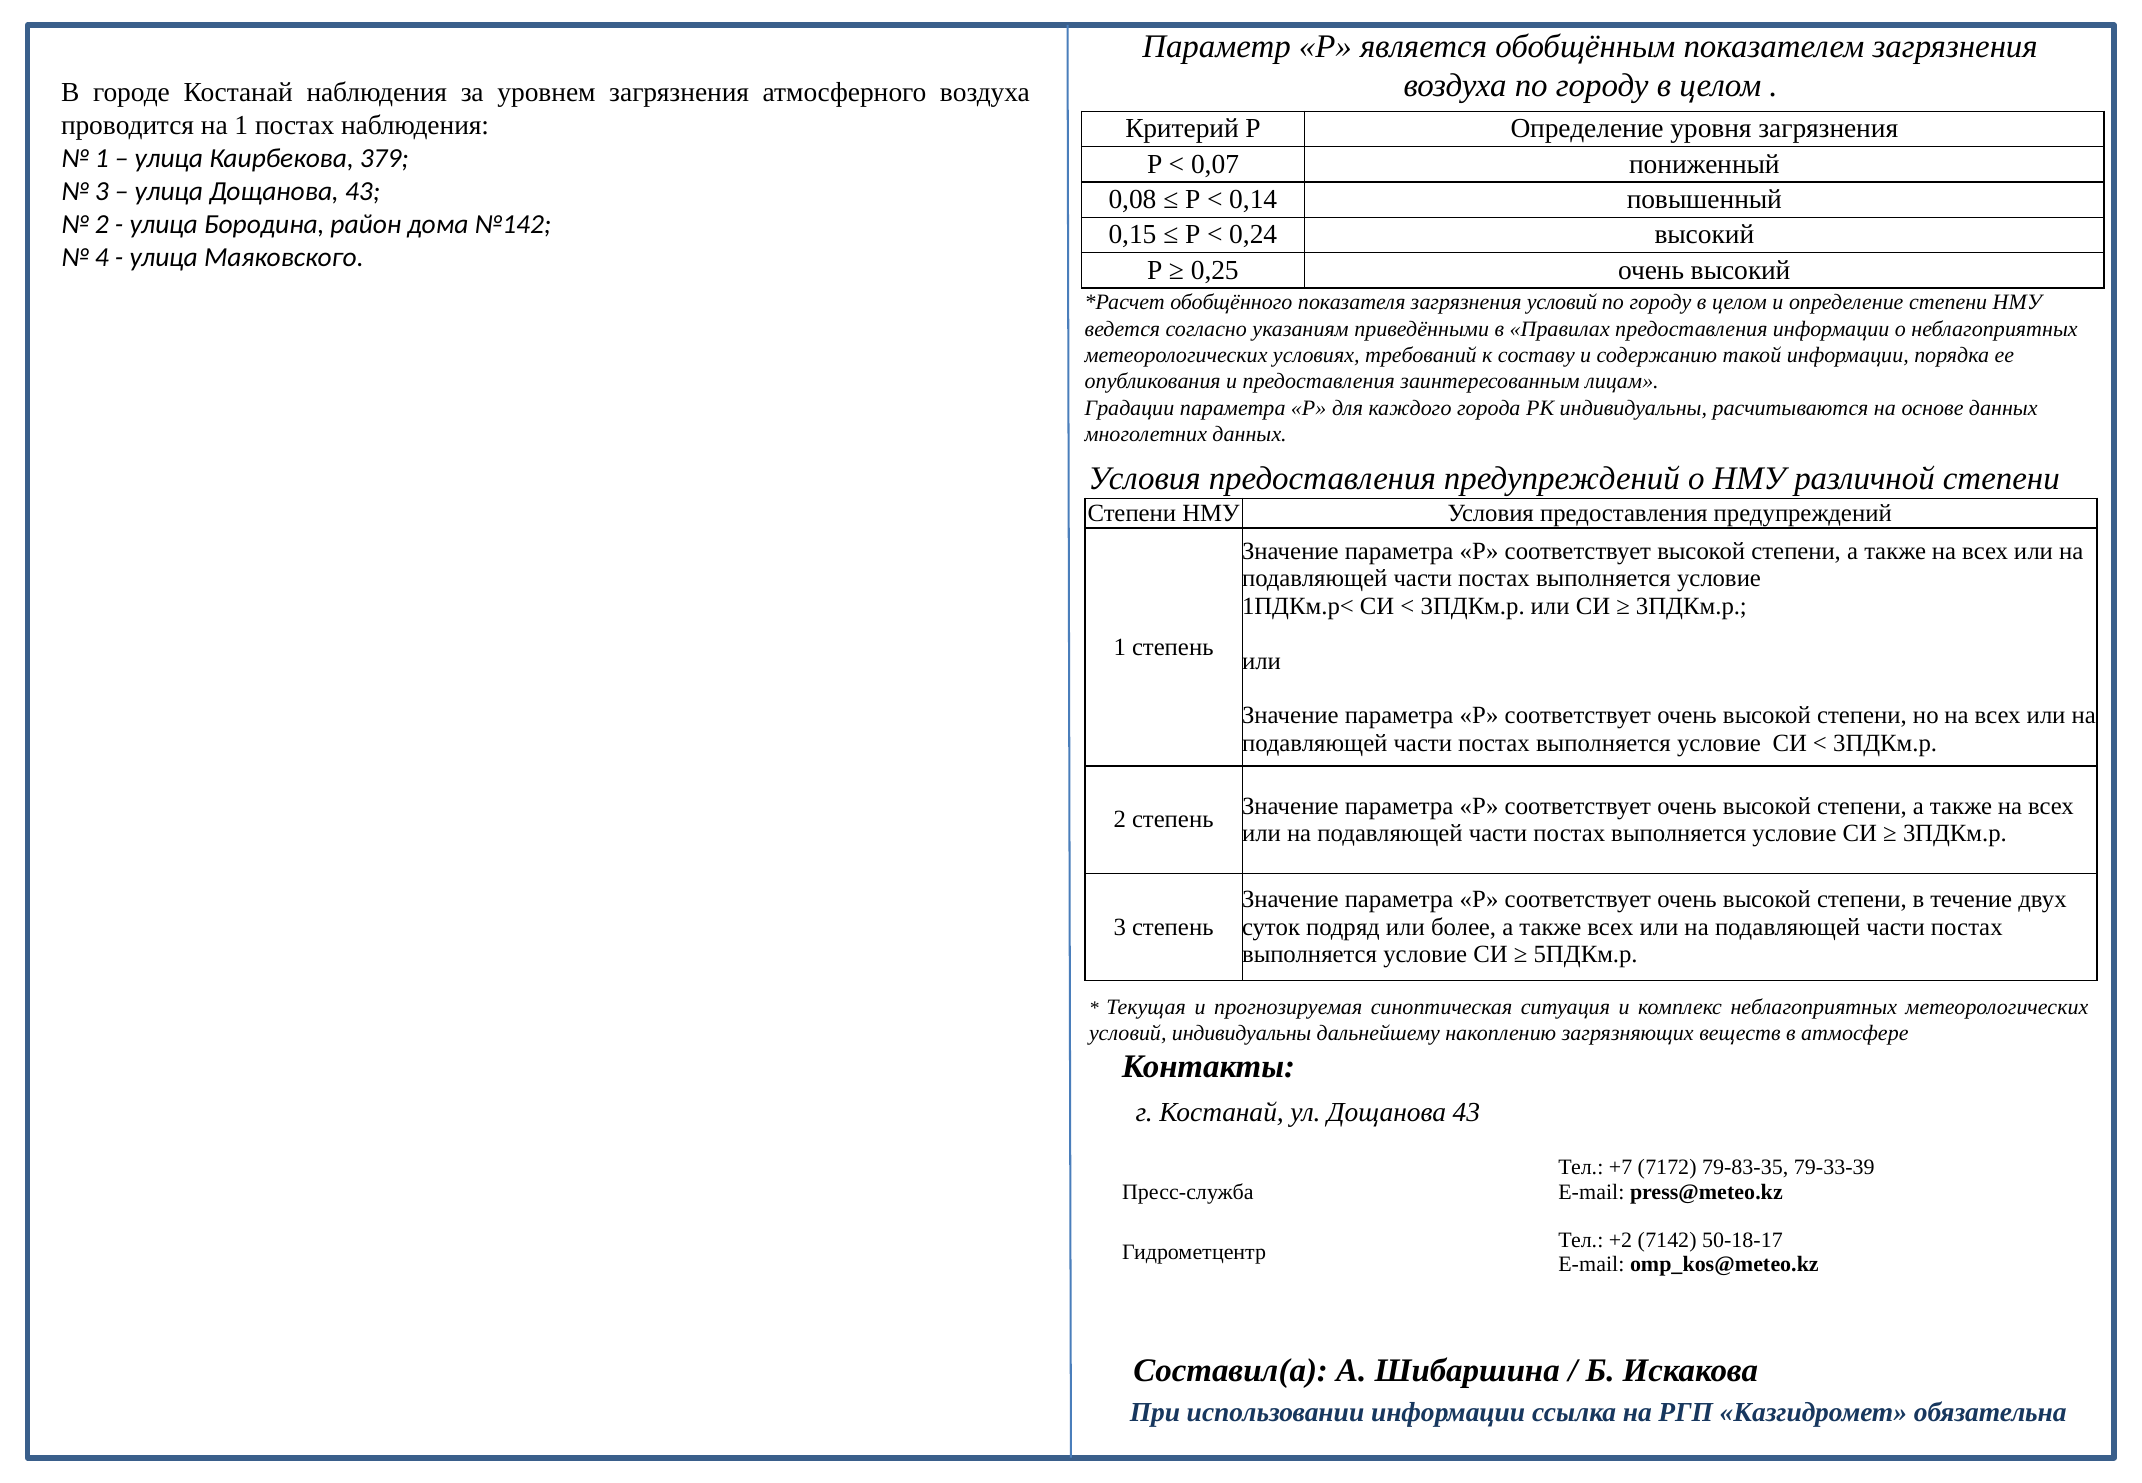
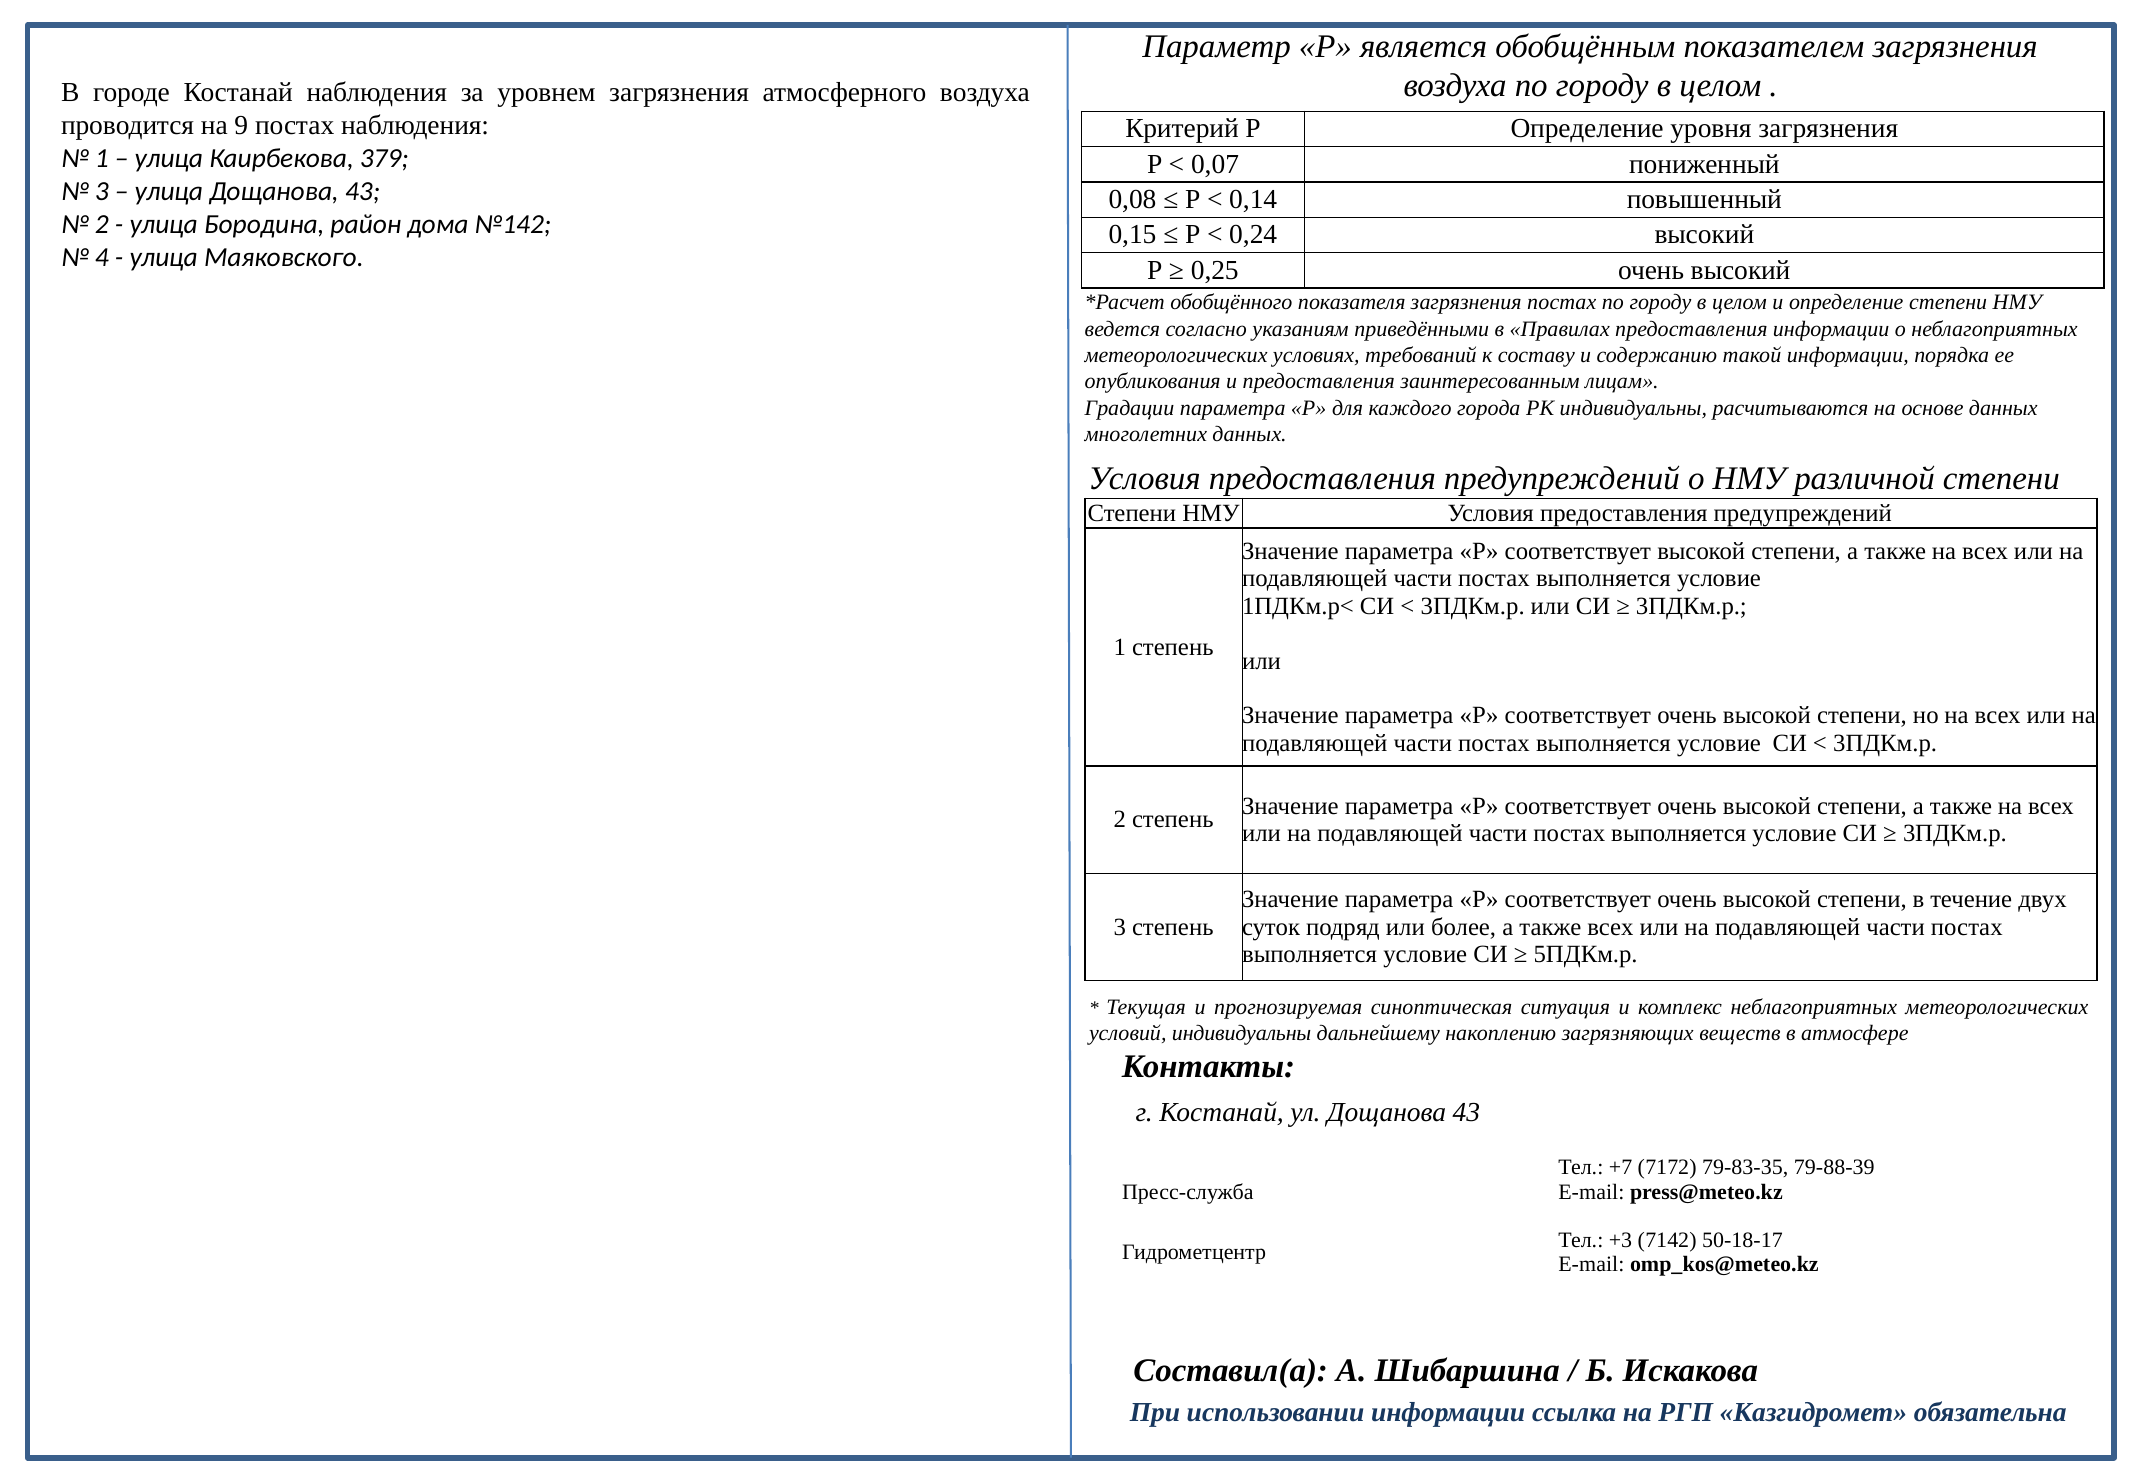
на 1: 1 -> 9 (241, 126)
загрязнения условий: условий -> постах (1562, 303)
79-33-39: 79-33-39 -> 79-88-39 (1834, 1167)
+2: +2 -> +3 (1621, 1240)
